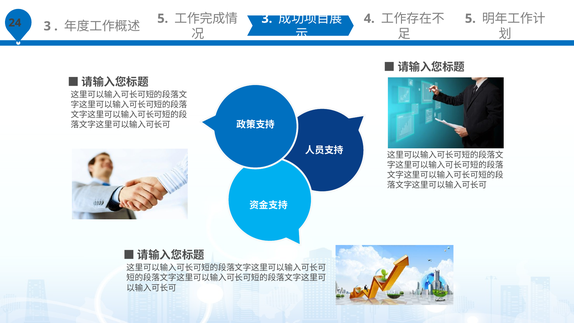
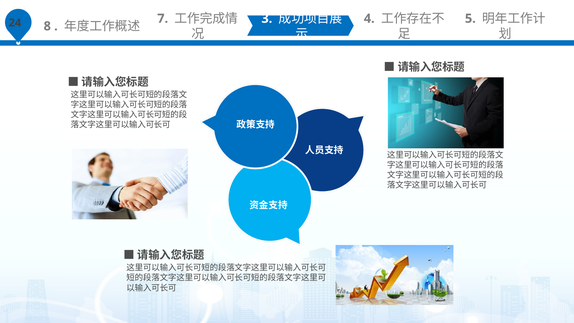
3: 3 -> 8 (47, 26)
5: 5 -> 7 (163, 19)
